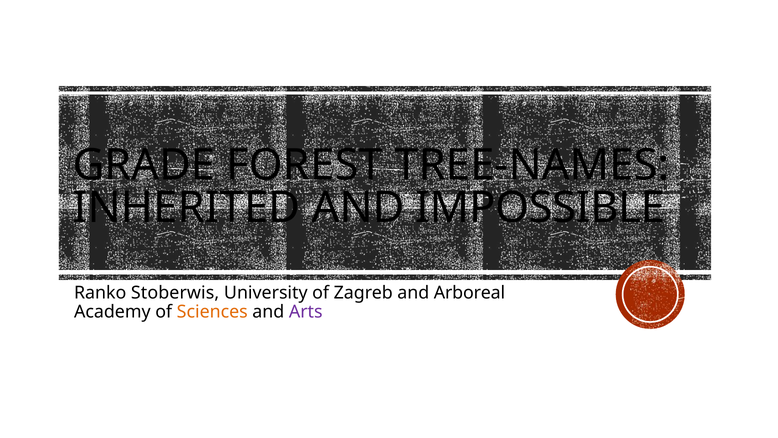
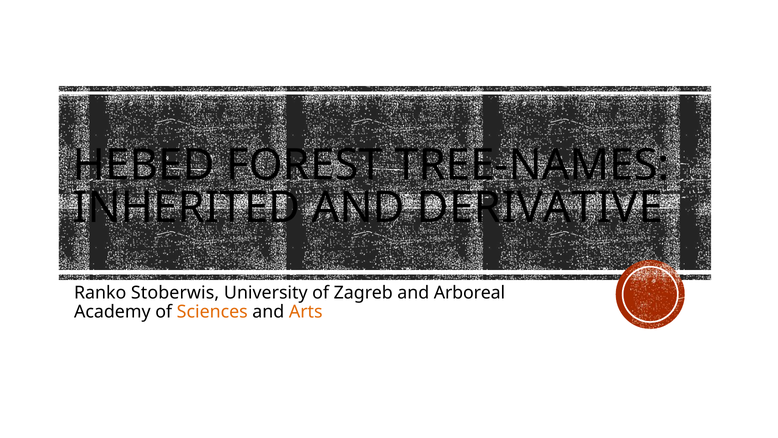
GRADE: GRADE -> HEBED (144, 165)
IMPOSSIBLE: IMPOSSIBLE -> DERIVATIVE (540, 207)
Arts colour: purple -> orange (306, 312)
